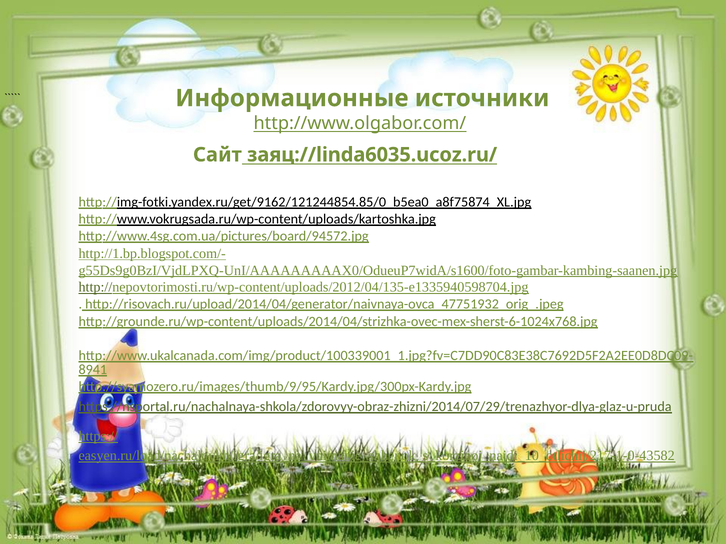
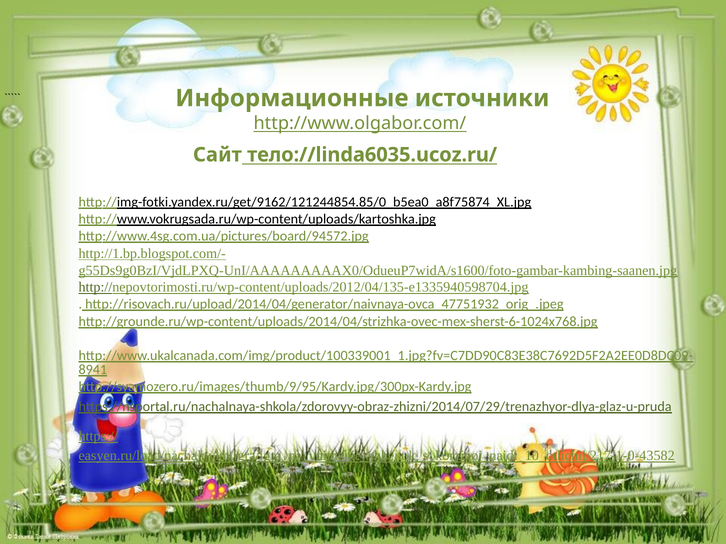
заяц://linda6035.ucoz.ru/: заяц://linda6035.ucoz.ru/ -> тело://linda6035.ucoz.ru/ (372, 155)
